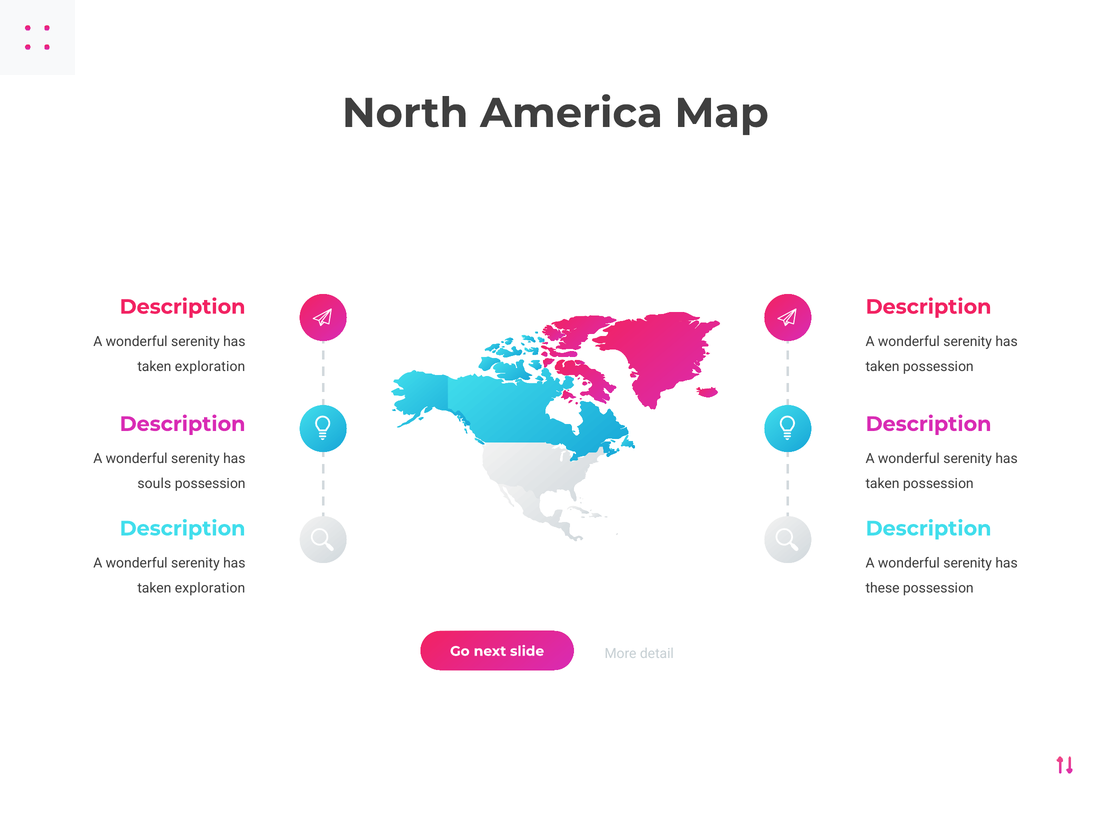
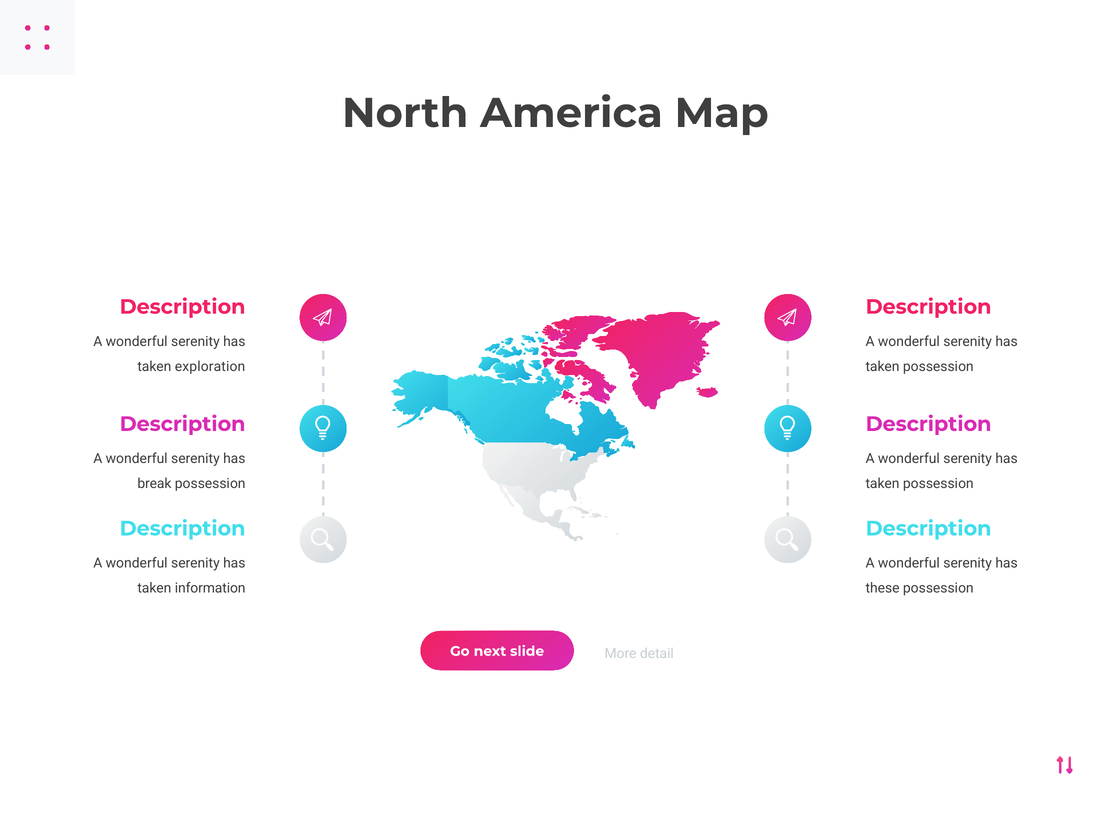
souls: souls -> break (154, 484)
exploration: exploration -> information (210, 589)
